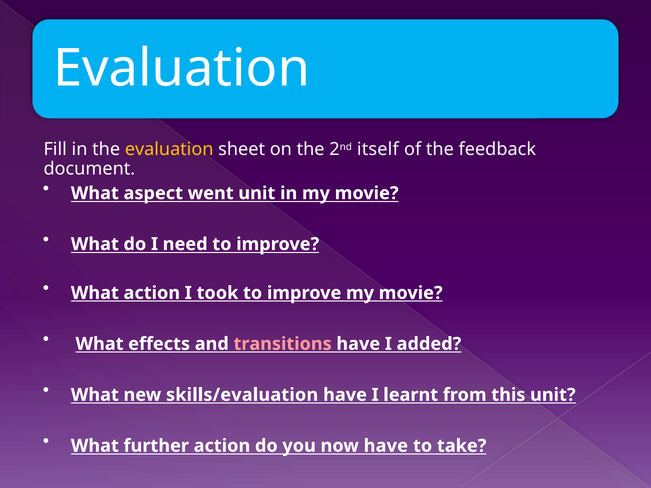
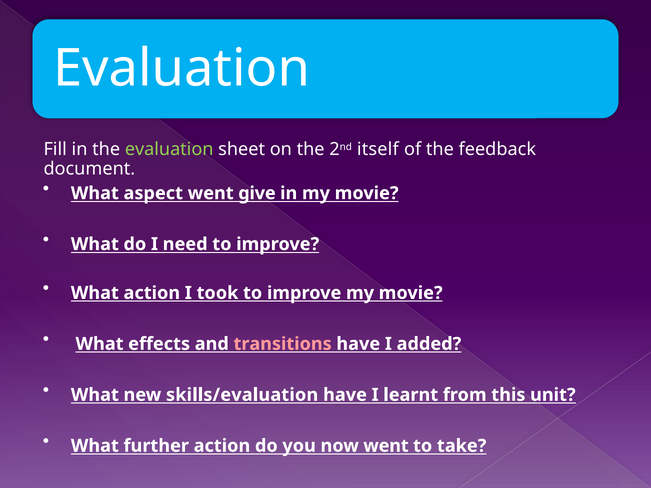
evaluation colour: yellow -> light green (169, 149)
went unit: unit -> give (257, 193)
now have: have -> went (386, 446)
